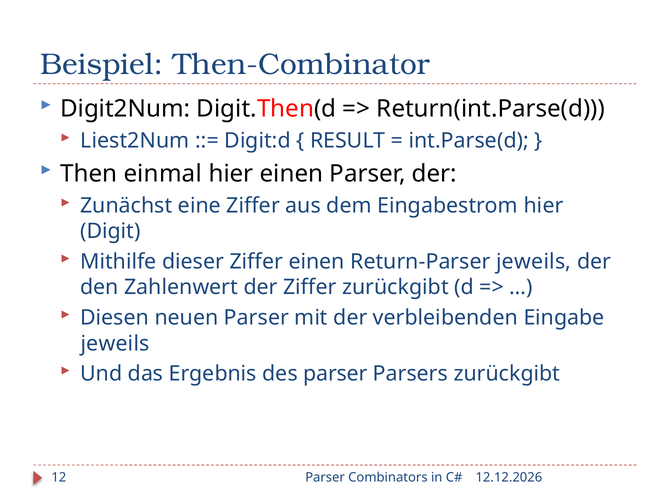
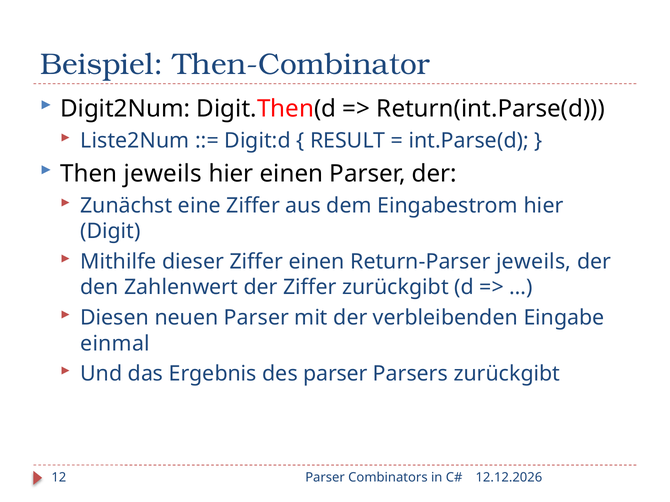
Liest2Num: Liest2Num -> Liste2Num (135, 141)
Then einmal: einmal -> jeweils (163, 174)
jeweils: jeweils -> einmal (115, 344)
